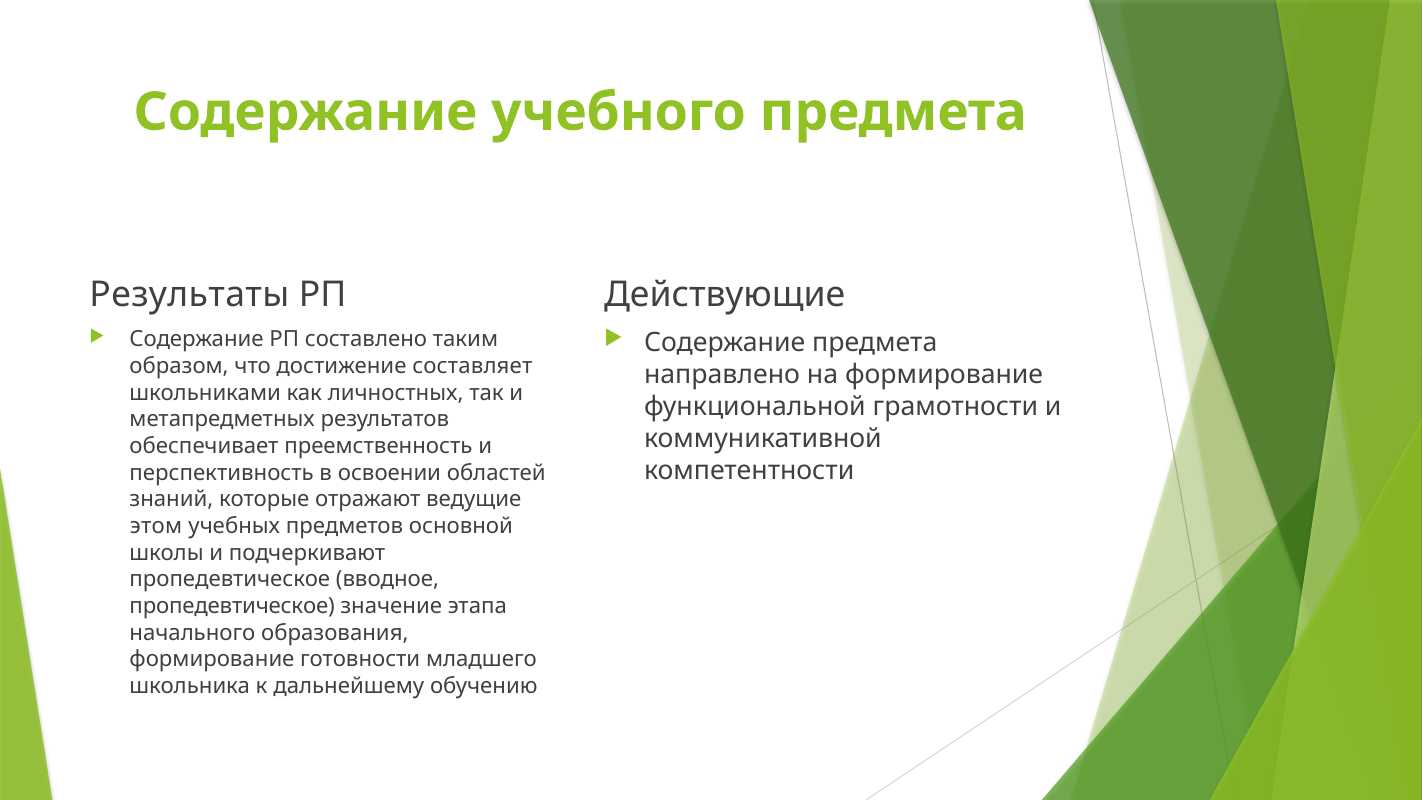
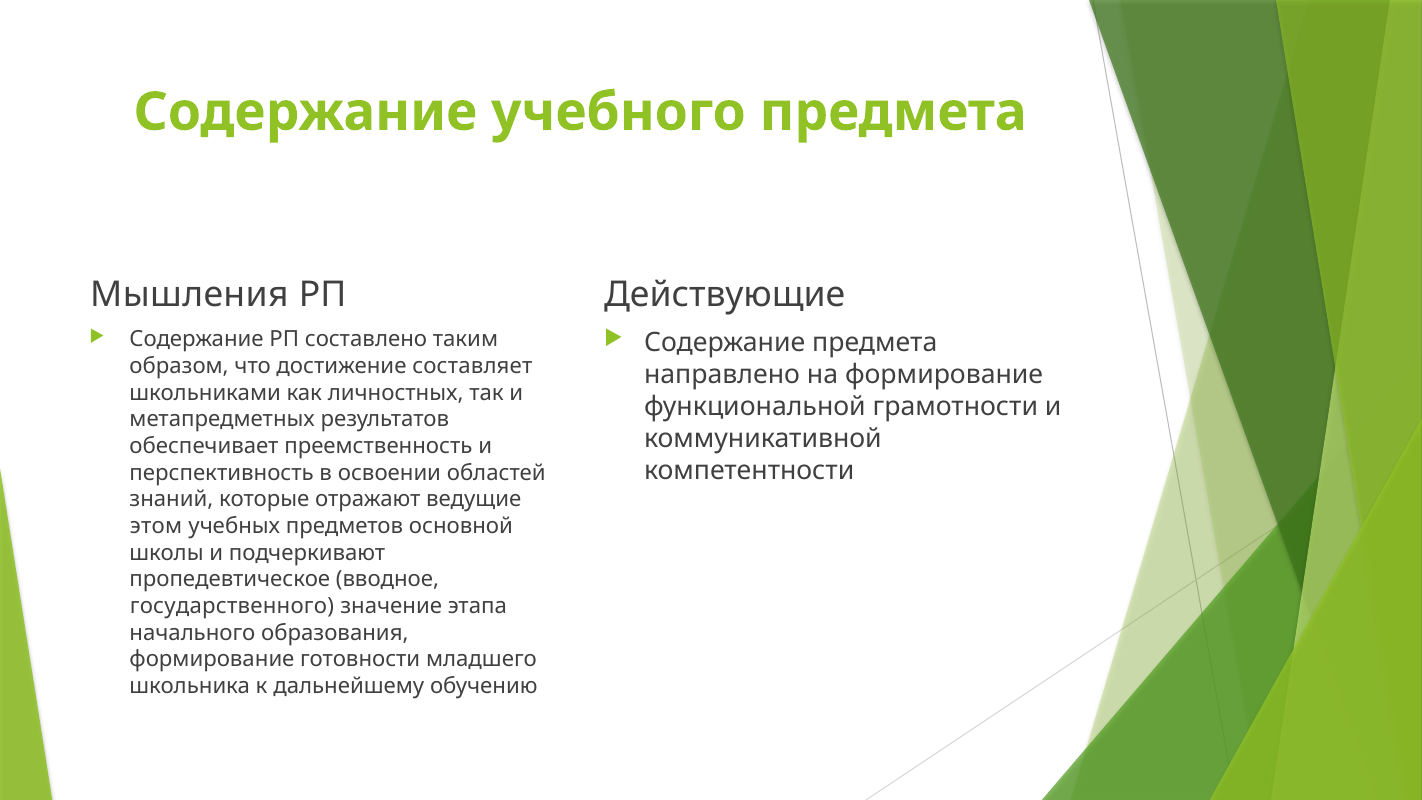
Результаты: Результаты -> Мышления (189, 295)
пропедевтическое: пропедевтическое -> государственного (232, 606)
